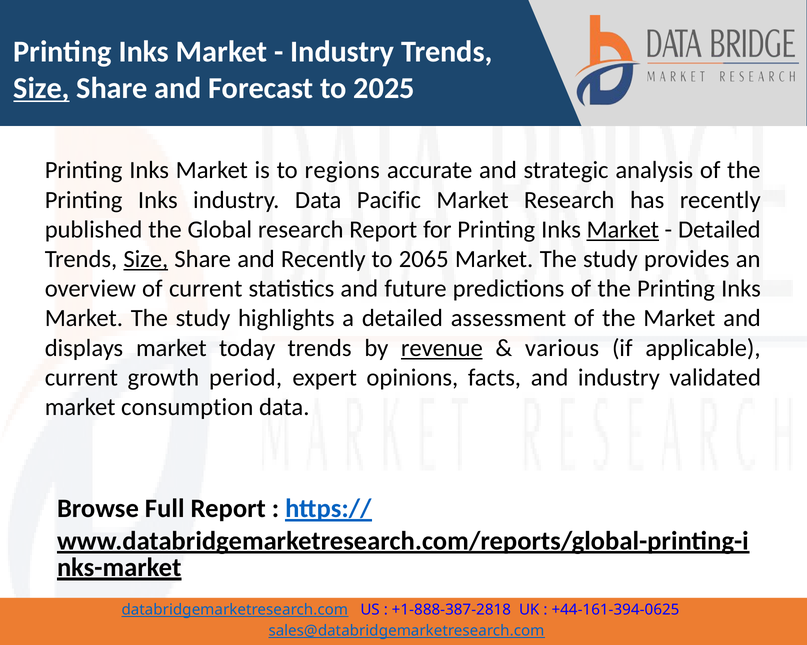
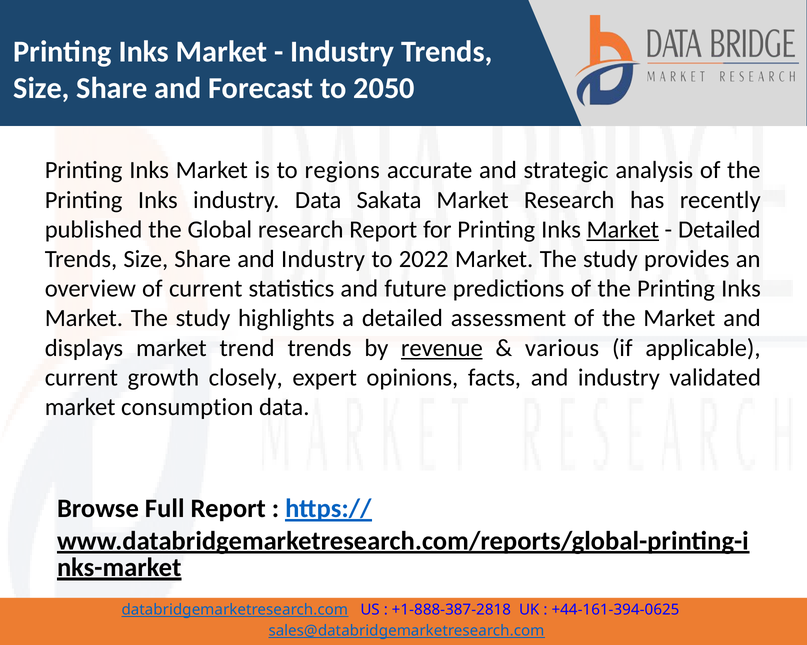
Size underline: present -> none (41, 88)
2025: 2025 -> 2050 (384, 88)
Pacific: Pacific -> Sakata (389, 200)
Size underline: present -> none (146, 259)
Share and Recently: Recently -> Industry (323, 259)
2065: 2065 -> 2022 (424, 259)
today: today -> trend (247, 348)
period: period -> closely (246, 378)
